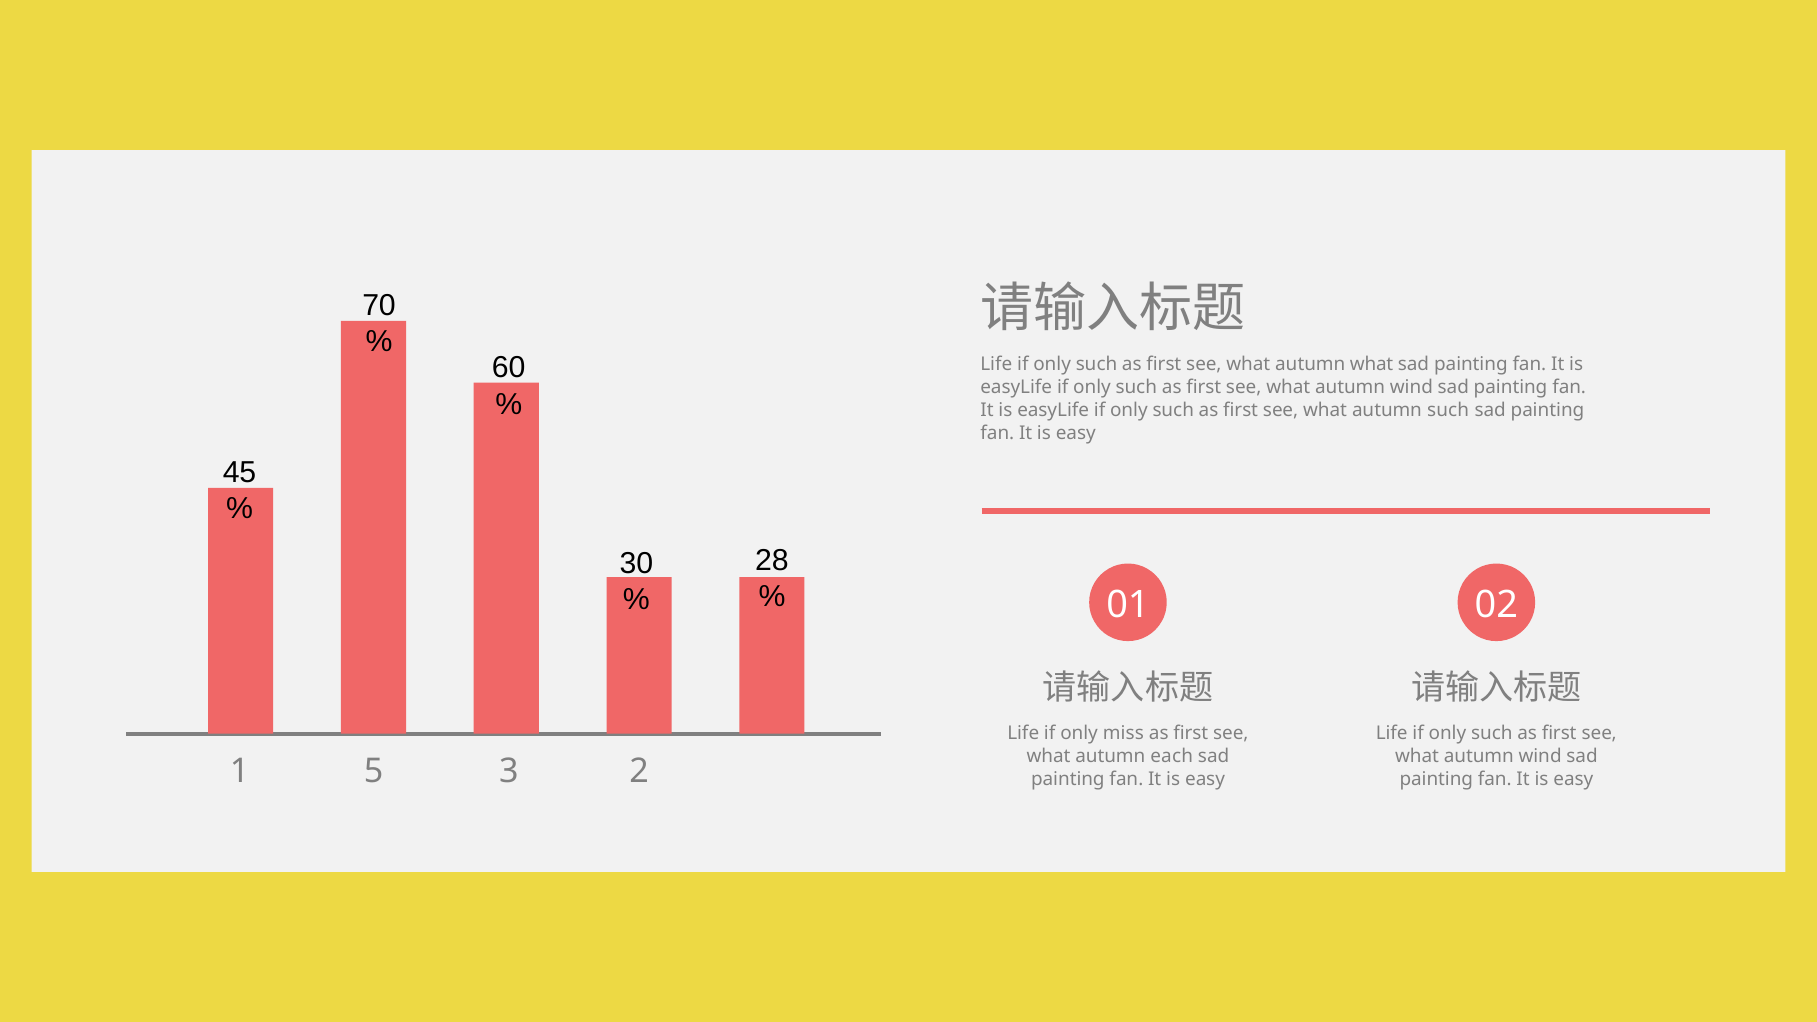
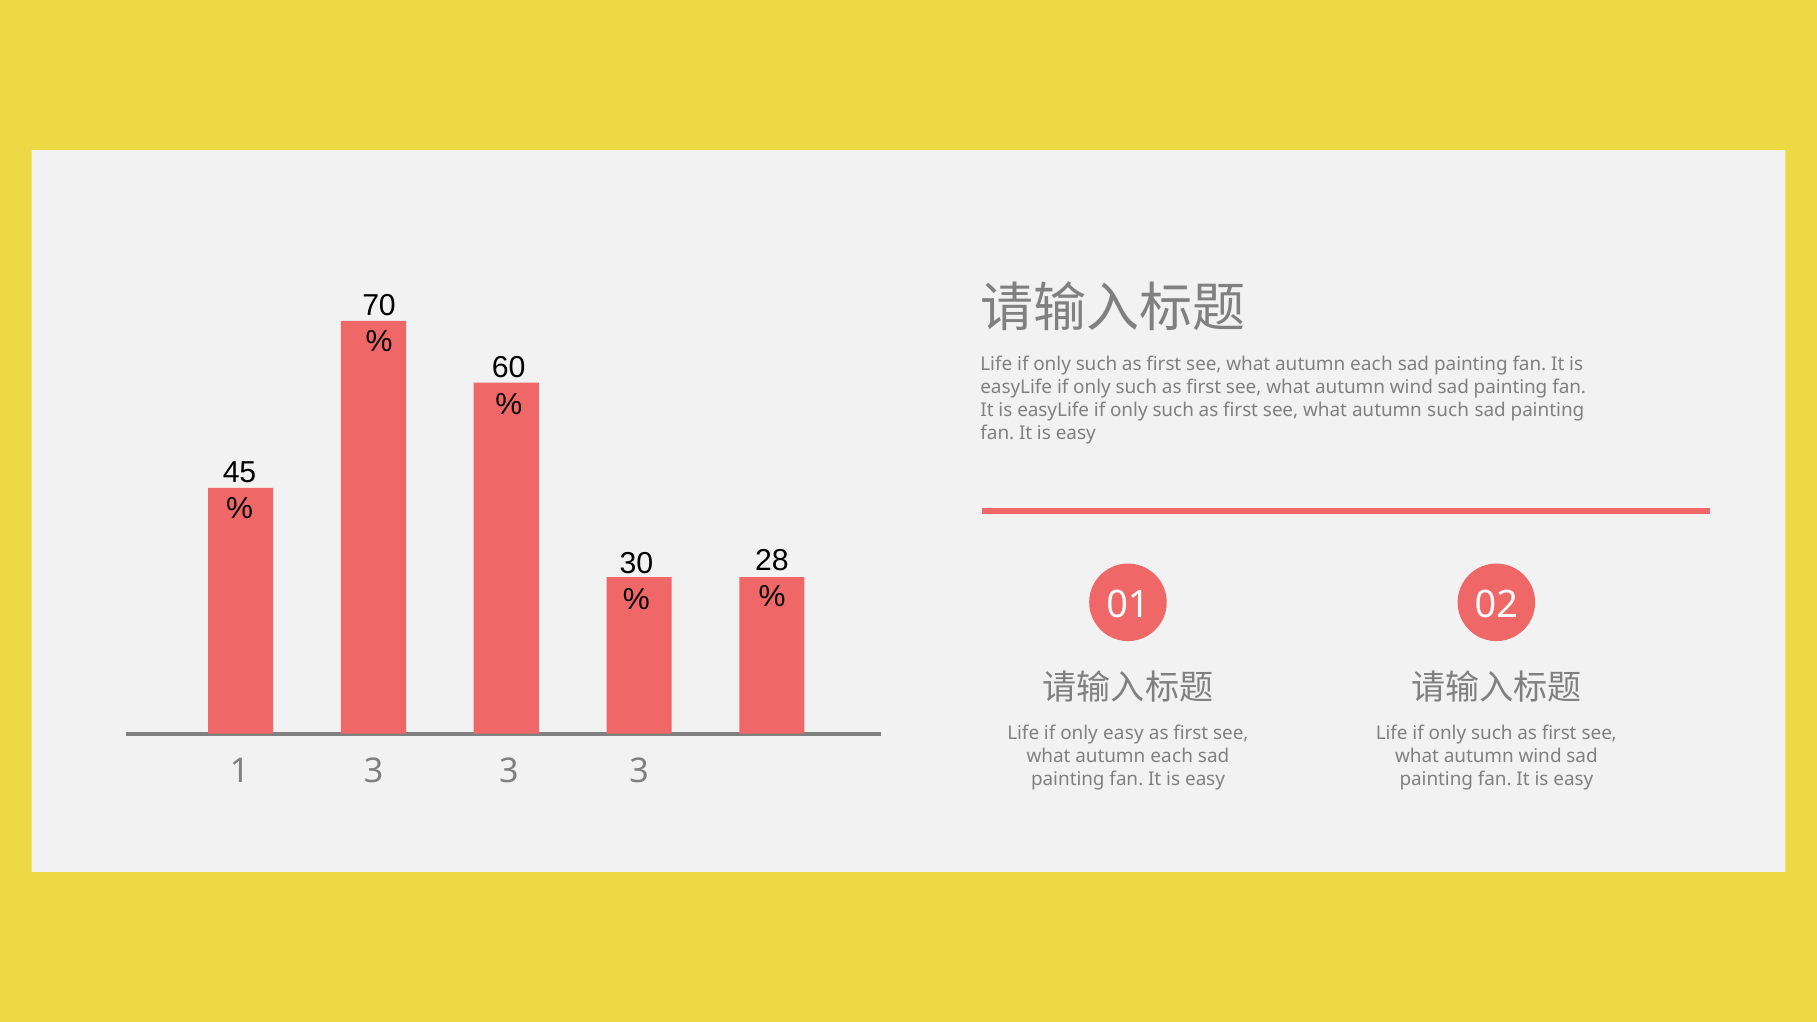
what: what -> each (1371, 365)
only miss: miss -> easy (1123, 734)
1 5: 5 -> 3 (374, 771)
2: 2 -> 3 (639, 771)
